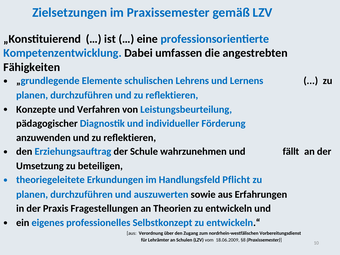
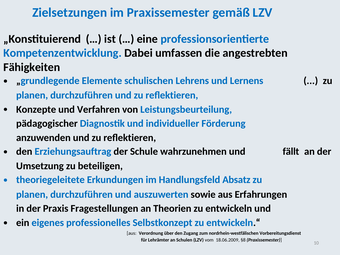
Pflicht: Pflicht -> Absatz (236, 180)
